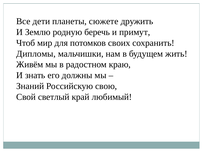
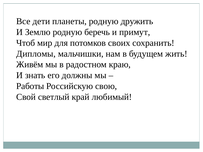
планеты сюжете: сюжете -> родную (104, 21)
Знаний: Знаний -> Работы (30, 86)
